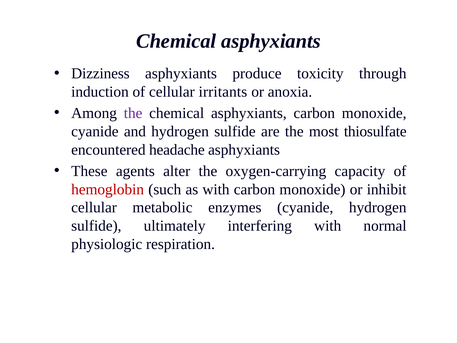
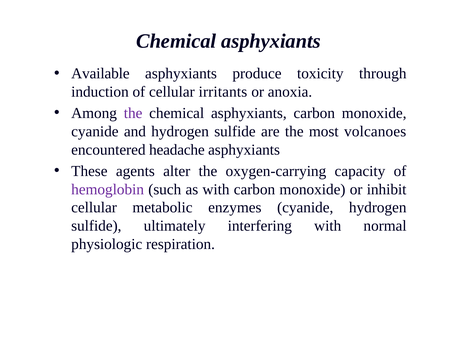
Dizziness: Dizziness -> Available (100, 73)
thiosulfate: thiosulfate -> volcanoes (375, 131)
hemoglobin colour: red -> purple (108, 189)
